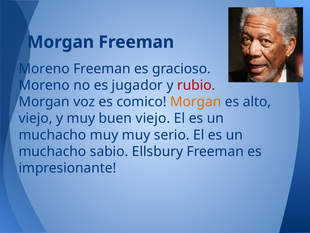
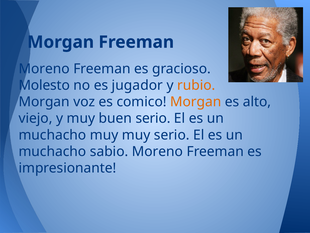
Moreno: Moreno -> Molesto (44, 85)
rubio colour: red -> orange (196, 85)
buen viejo: viejo -> serio (153, 118)
sabio Ellsbury: Ellsbury -> Moreno (157, 151)
